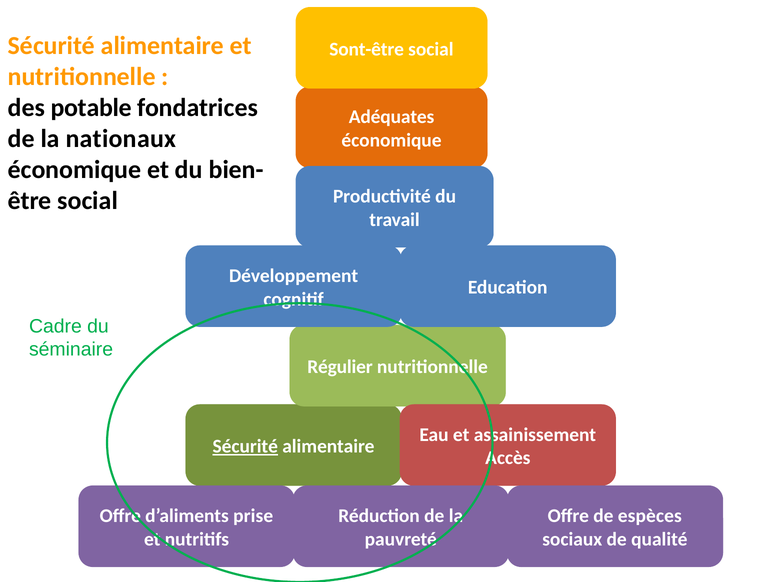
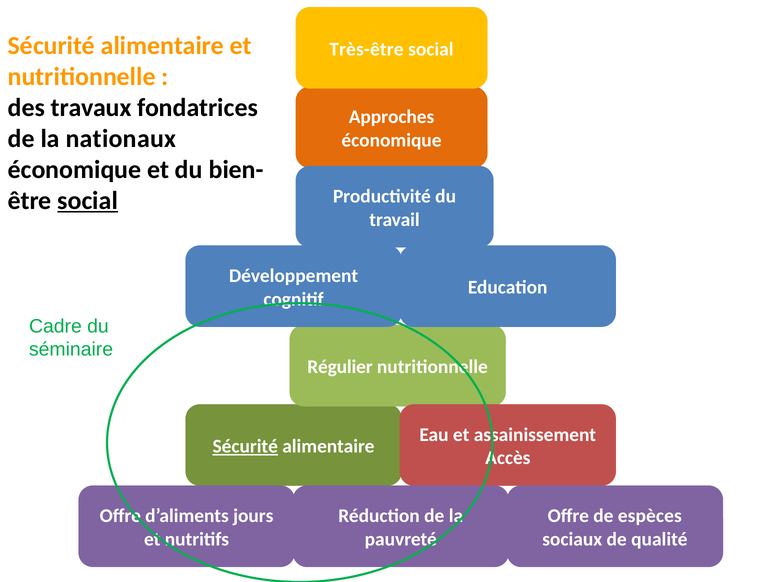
Sont-être: Sont-être -> Très-être (366, 49)
potable: potable -> travaux (91, 108)
Adéquates: Adéquates -> Approches (392, 117)
social underline: none -> present (88, 201)
prise: prise -> jours (253, 517)
